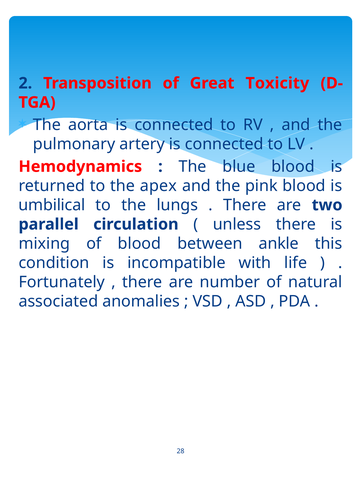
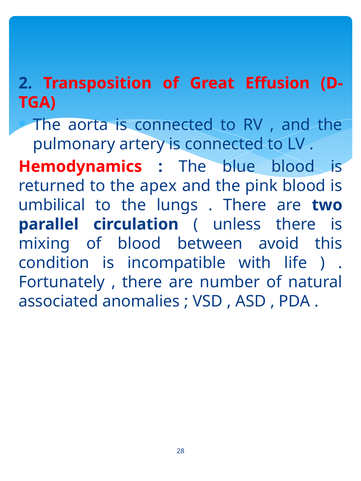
Toxicity: Toxicity -> Effusion (277, 83)
ankle: ankle -> avoid (279, 244)
